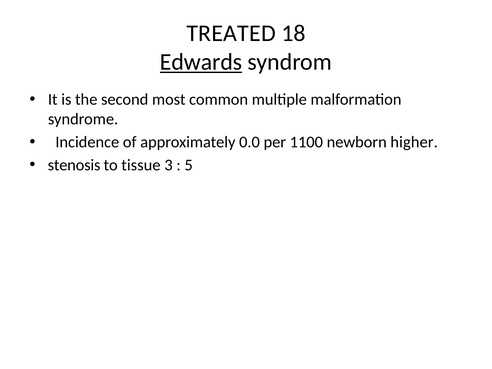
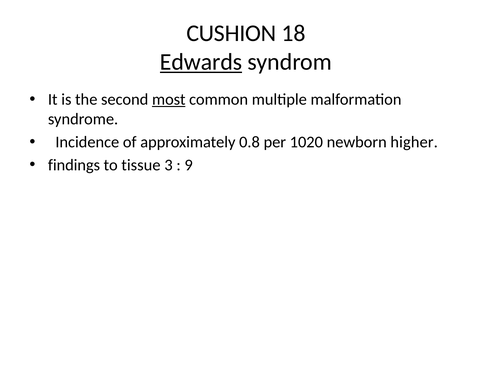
TREATED: TREATED -> CUSHION (231, 33)
most underline: none -> present (169, 100)
0.0: 0.0 -> 0.8 (249, 142)
1100: 1100 -> 1020 (306, 142)
stenosis: stenosis -> findings (74, 165)
5: 5 -> 9 (189, 165)
